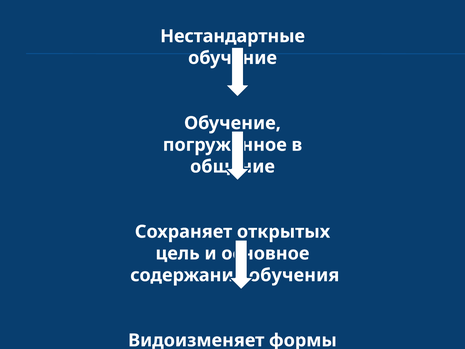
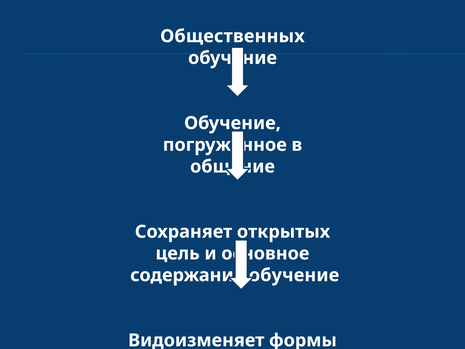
Нестандартные: Нестандартные -> Общественных (232, 36)
обучения: обучения -> обучение (294, 275)
